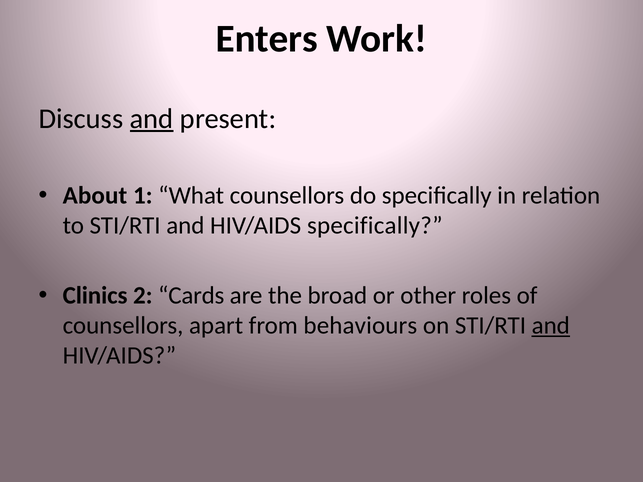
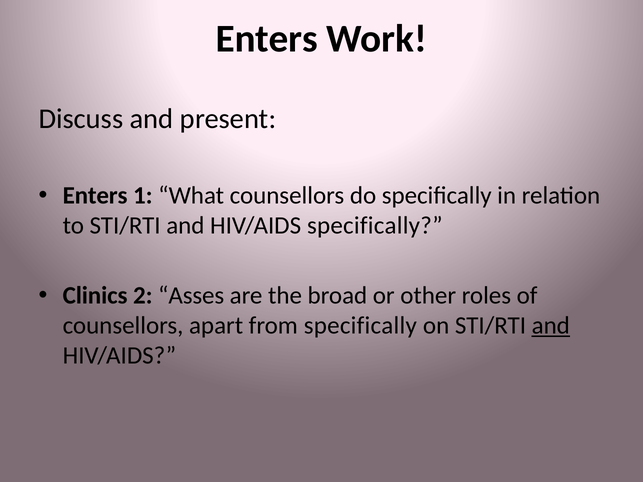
and underline: present -> none (152, 119)
About: About -> Enters (95, 196)
Cards: Cards -> Asses (191, 296)
from behaviours: behaviours -> specifically (360, 326)
